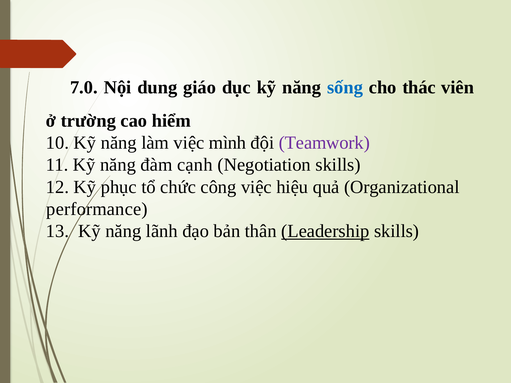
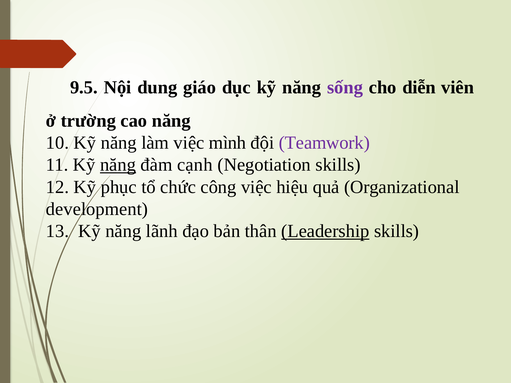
7.0: 7.0 -> 9.5 (84, 88)
sống colour: blue -> purple (345, 88)
thác: thác -> diễn (419, 88)
cao hiểm: hiểm -> năng (171, 121)
năng underline: none -> present (118, 165)
performance: performance -> development (97, 209)
